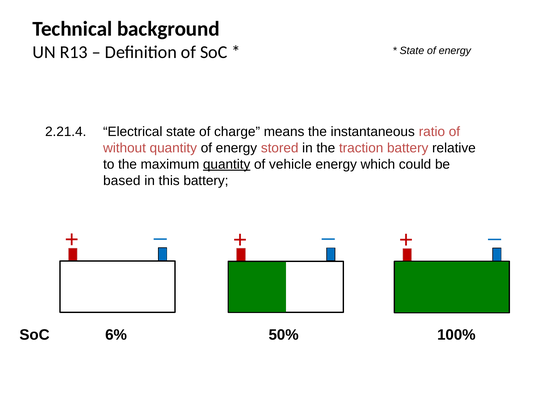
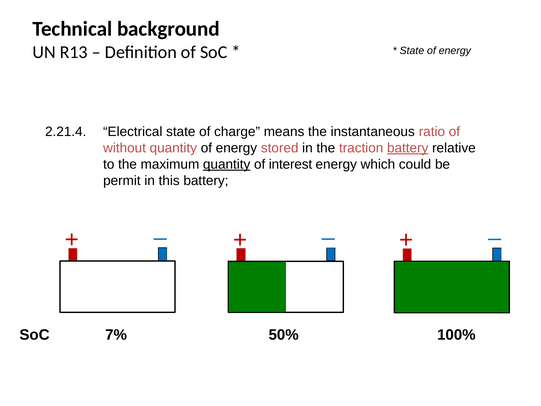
battery underline: none -> present (408, 148)
vehicle: vehicle -> interest (290, 164)
based: based -> permit (122, 180)
6%: 6% -> 7% (116, 335)
